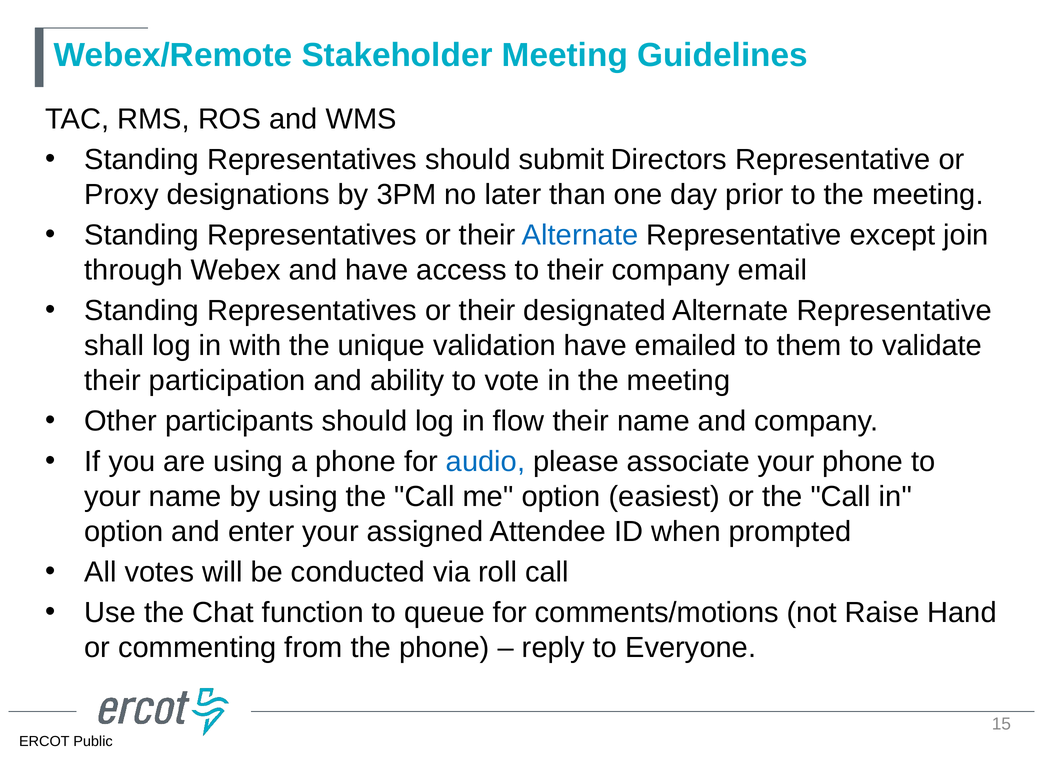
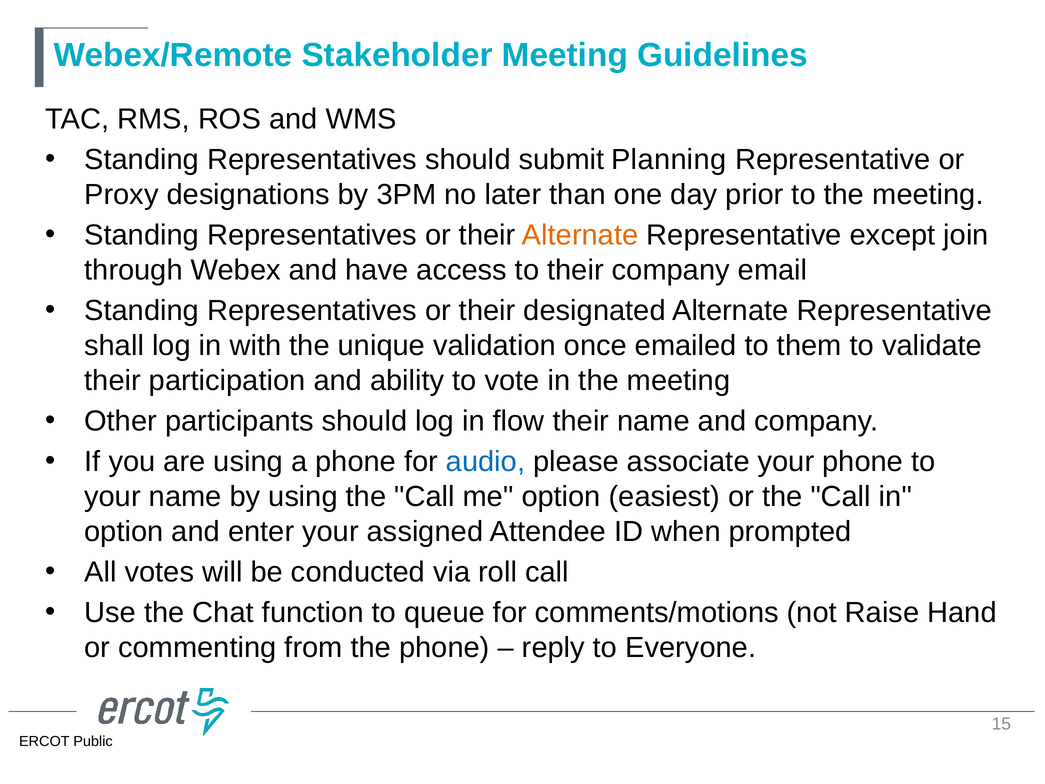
Directors: Directors -> Planning (669, 160)
Alternate colour: blue -> orange (580, 235)
validation have: have -> once (595, 346)
